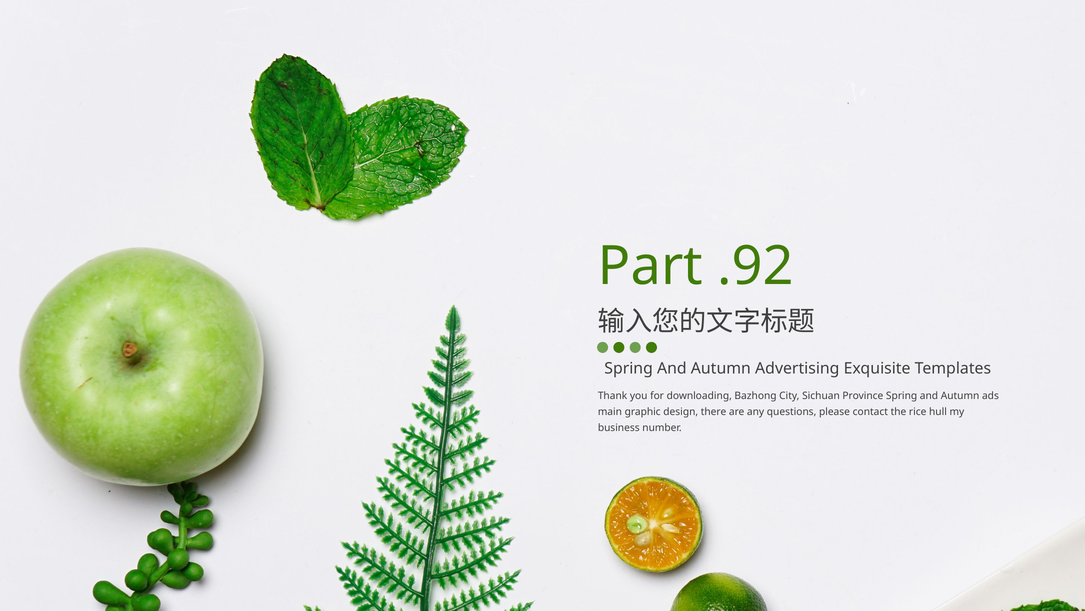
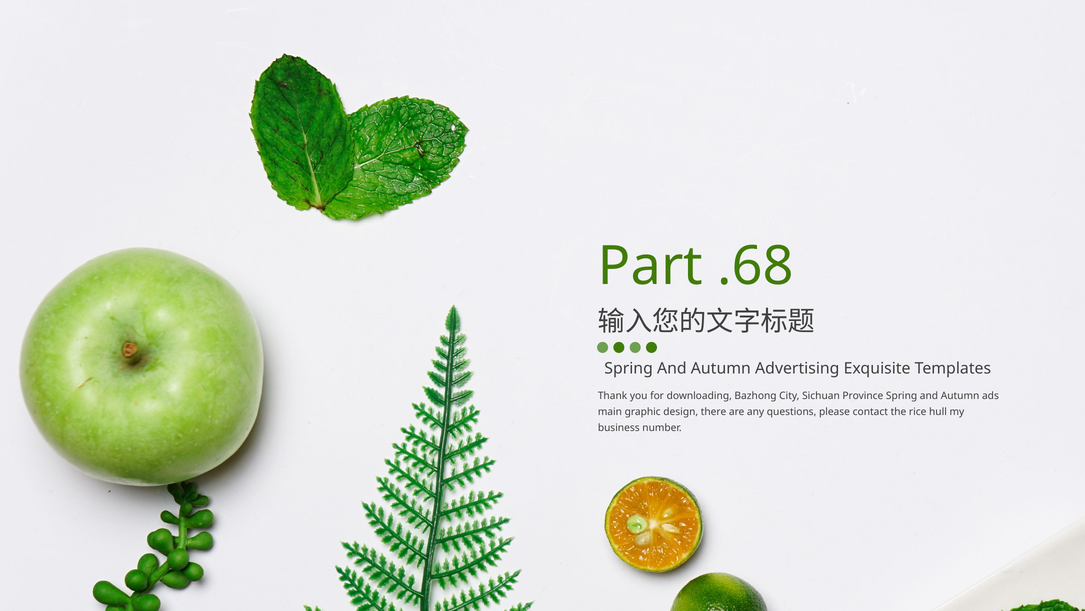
.92: .92 -> .68 (755, 266)
